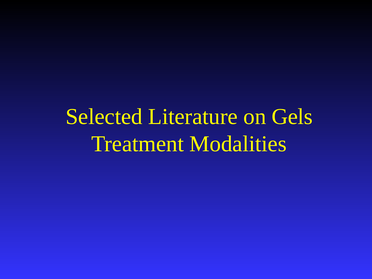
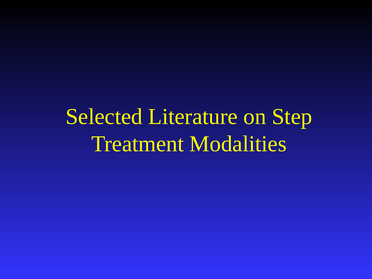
Gels: Gels -> Step (292, 117)
